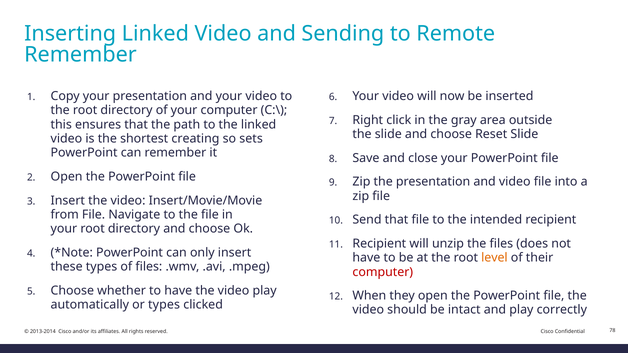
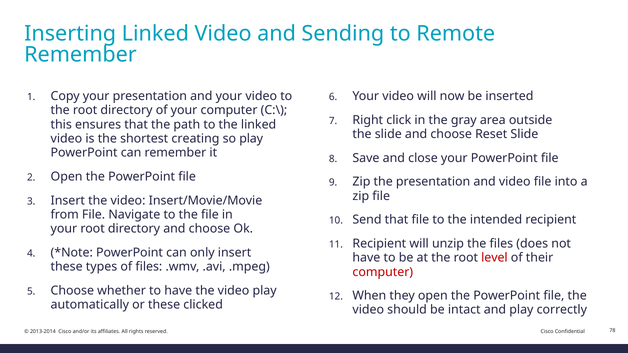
so sets: sets -> play (251, 139)
level colour: orange -> red (494, 258)
or types: types -> these (164, 305)
